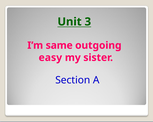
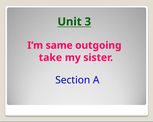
easy: easy -> take (50, 58)
